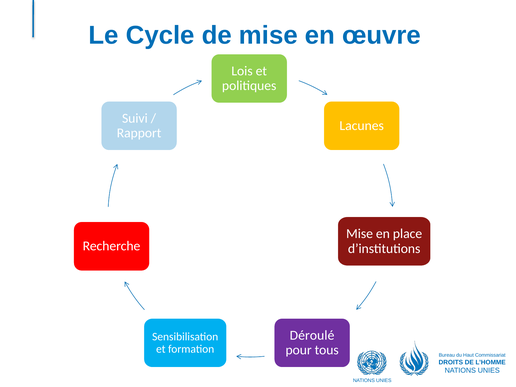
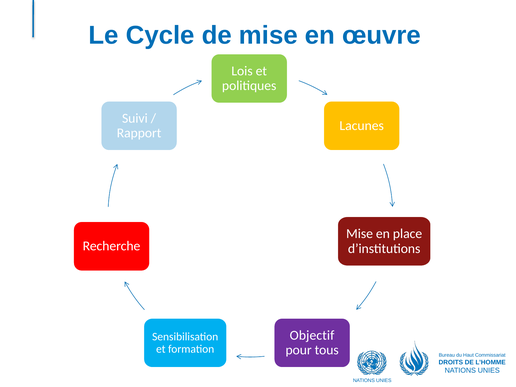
Déroulé: Déroulé -> Objectif (312, 335)
